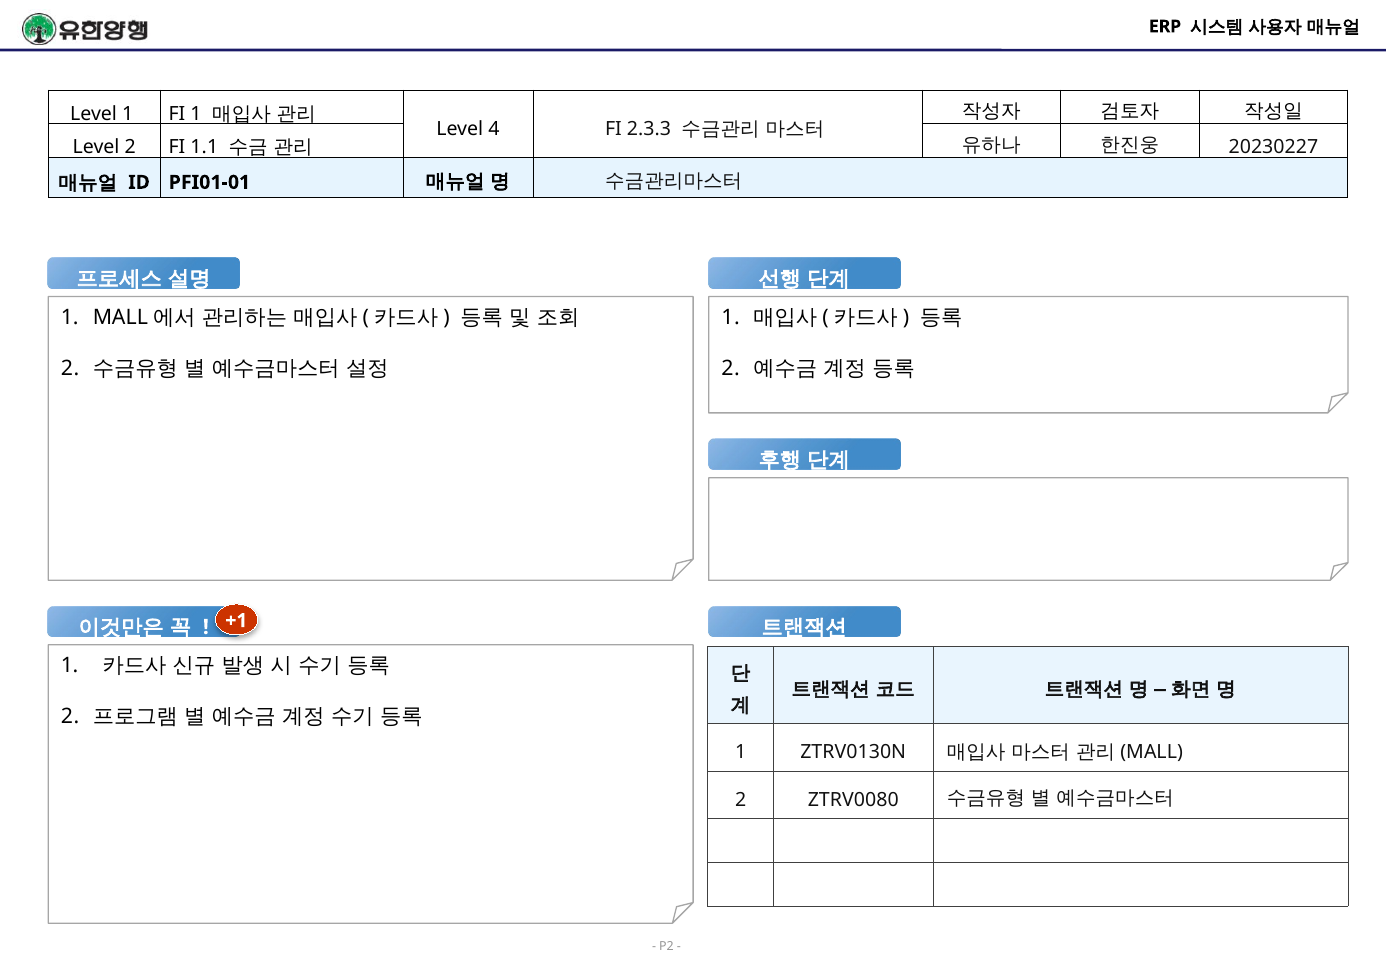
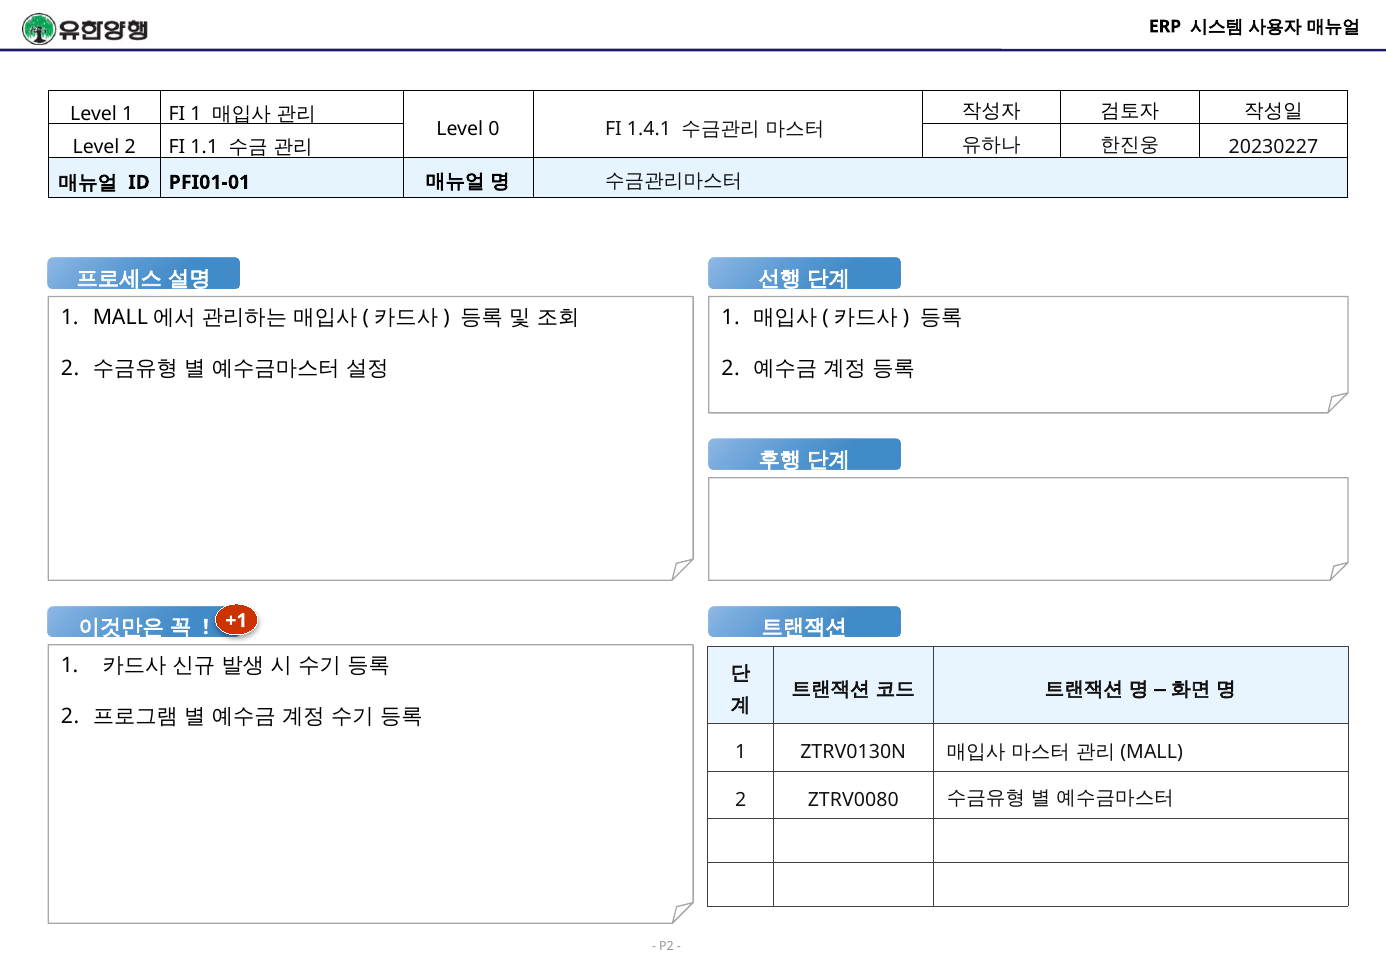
4: 4 -> 0 (494, 129)
2.3.3: 2.3.3 -> 1.4.1 (649, 129)
